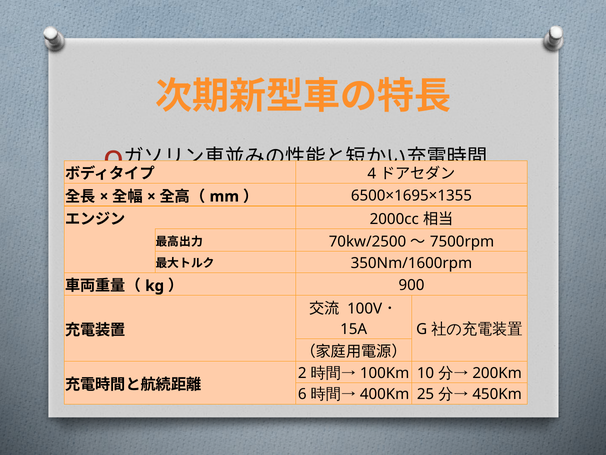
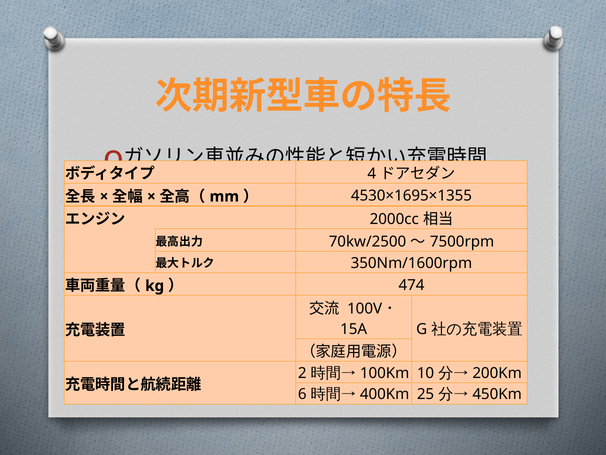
6500×1695×1355: 6500×1695×1355 -> 4530×1695×1355 (411, 196)
900: 900 -> 474 (412, 285)
